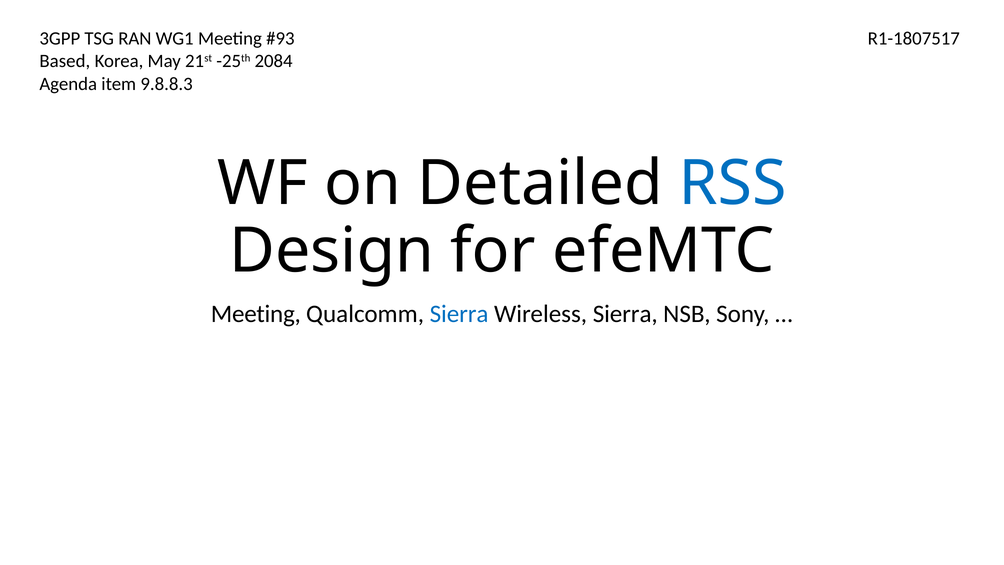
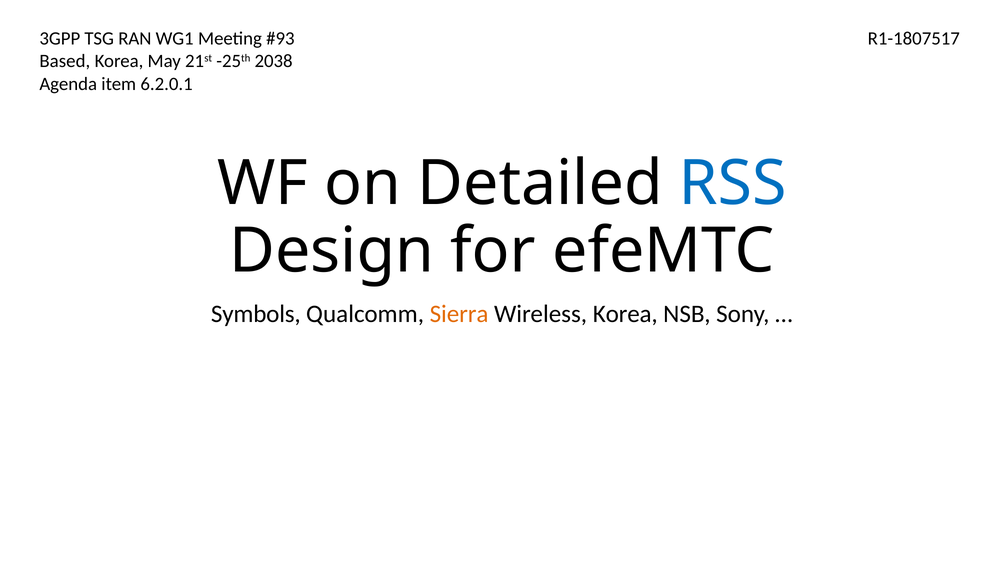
2084: 2084 -> 2038 (274, 61)
9.8.8.3: 9.8.8.3 -> 6.2.0.1 (167, 84)
Meeting: Meeting -> Symbols (256, 314)
Sierra colour: blue -> orange (459, 314)
Wireless Sierra: Sierra -> Korea (625, 314)
